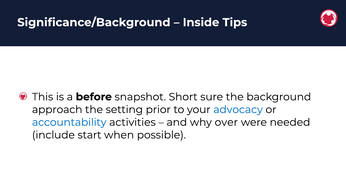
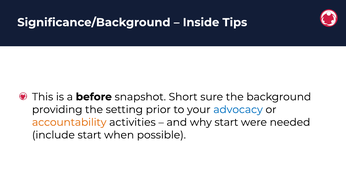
approach: approach -> providing (57, 109)
accountability colour: blue -> orange (69, 122)
why over: over -> start (226, 122)
